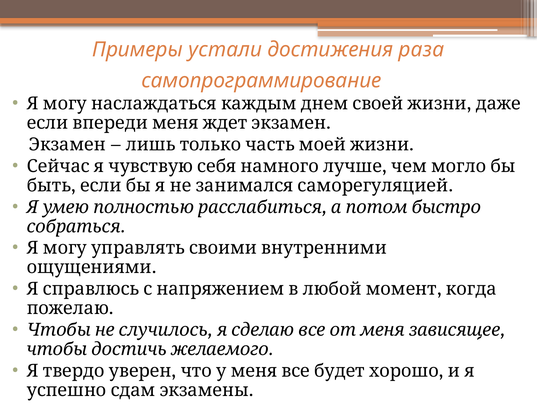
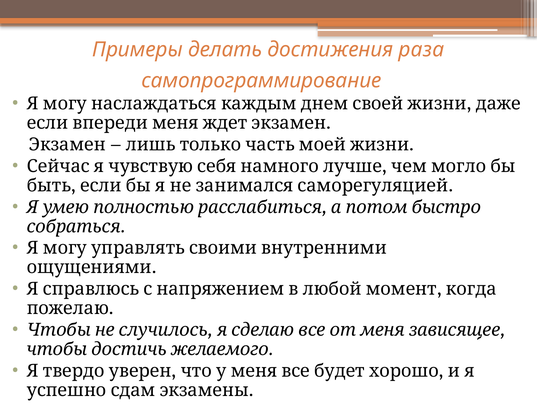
устали: устали -> делать (225, 50)
